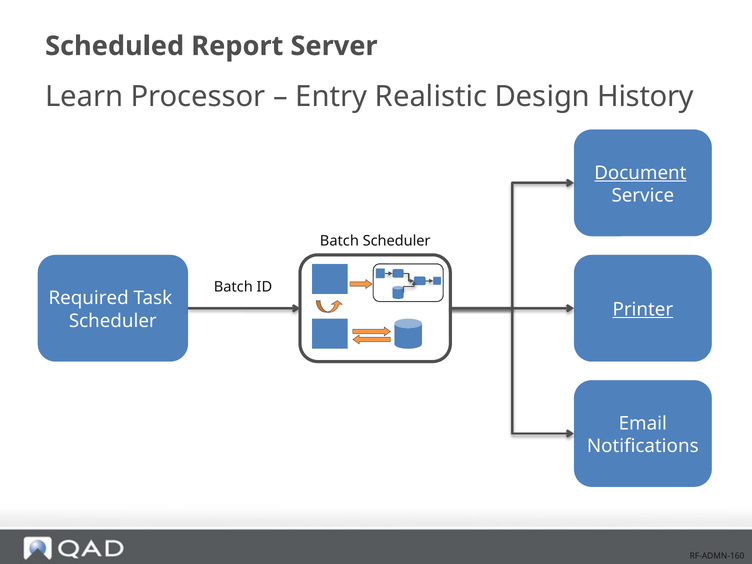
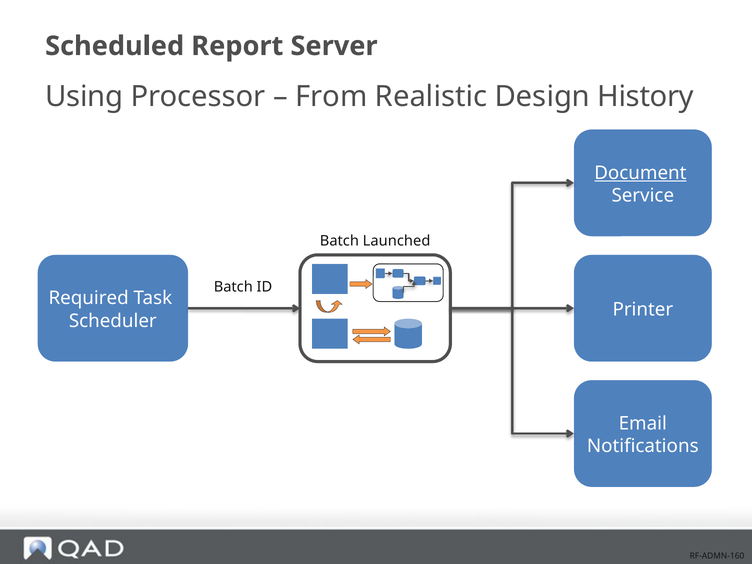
Learn: Learn -> Using (84, 97)
Entry: Entry -> From (331, 97)
Batch Scheduler: Scheduler -> Launched (397, 241)
Printer underline: present -> none (643, 310)
